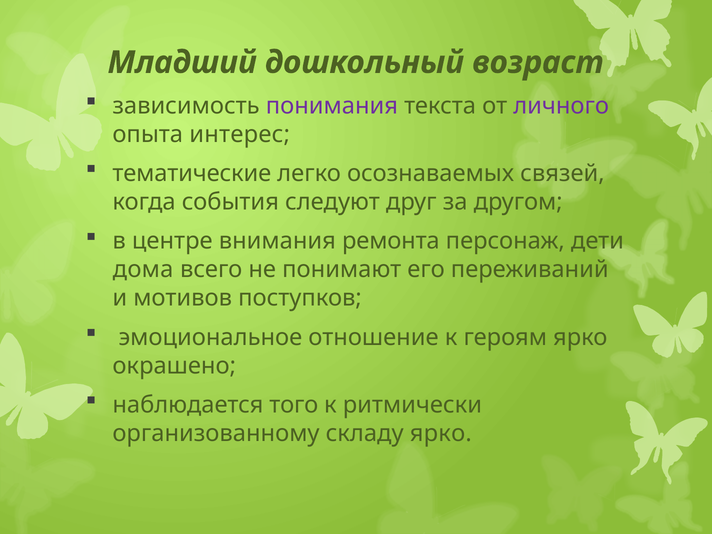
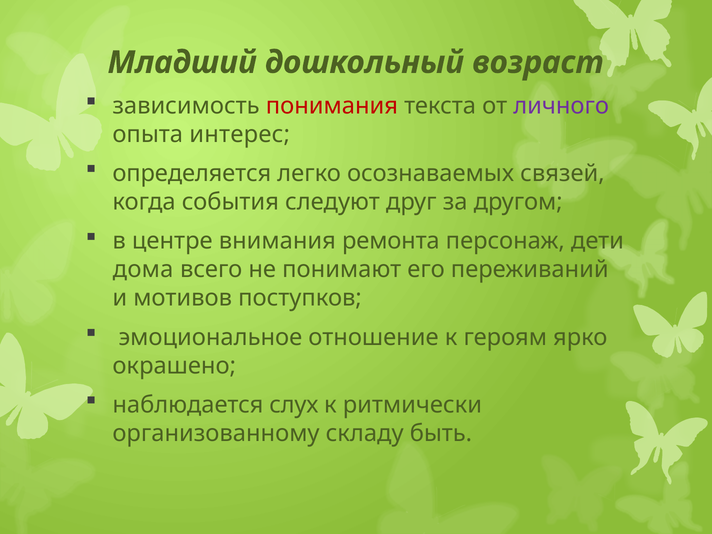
понимания colour: purple -> red (332, 106)
тематические: тематические -> определяется (192, 173)
того: того -> слух (294, 405)
складу ярко: ярко -> быть (441, 433)
